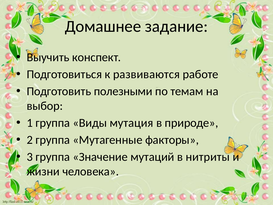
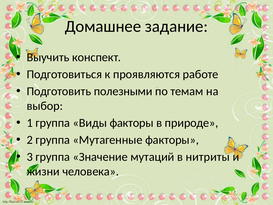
развиваются: развиваются -> проявляются (147, 74)
Виды мутация: мутация -> факторы (132, 123)
